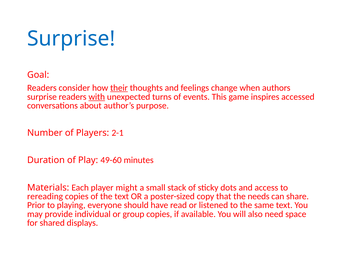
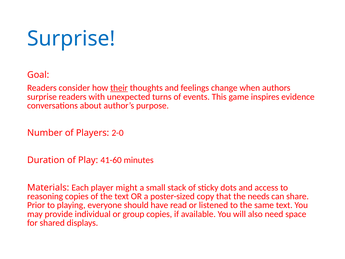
with underline: present -> none (97, 97)
accessed: accessed -> evidence (298, 97)
2-1: 2-1 -> 2-0 (118, 133)
49-60: 49-60 -> 41-60 (111, 160)
rereading: rereading -> reasoning (45, 196)
